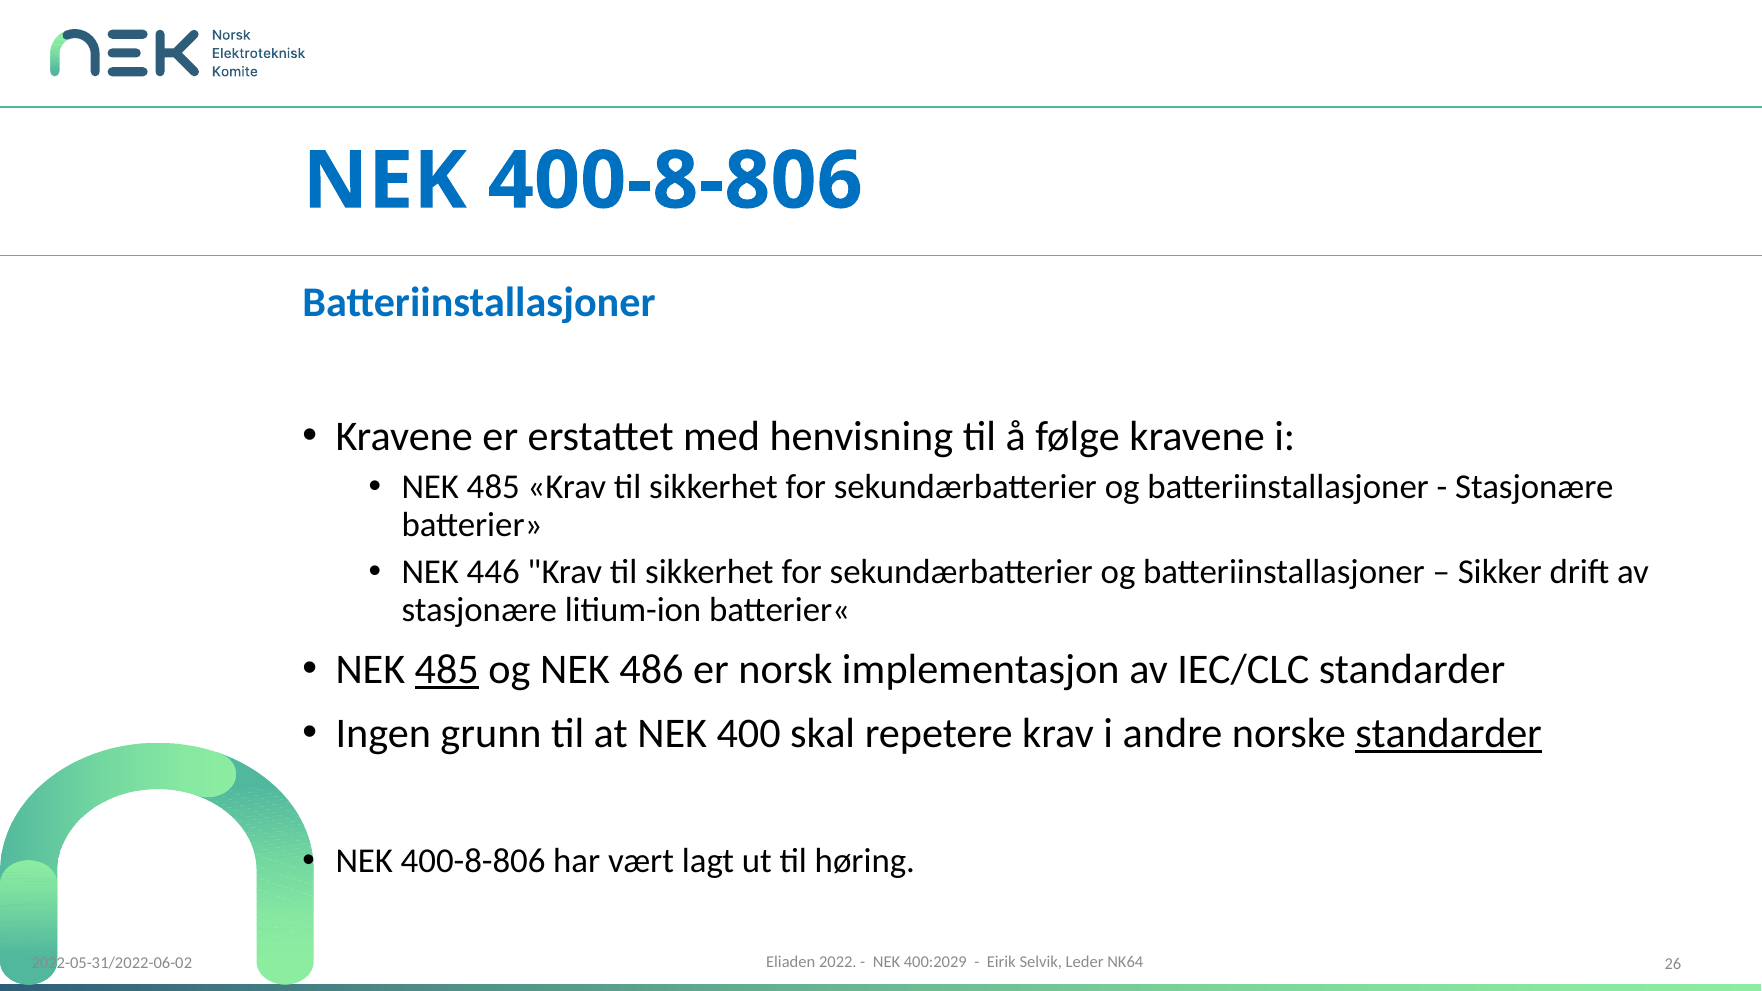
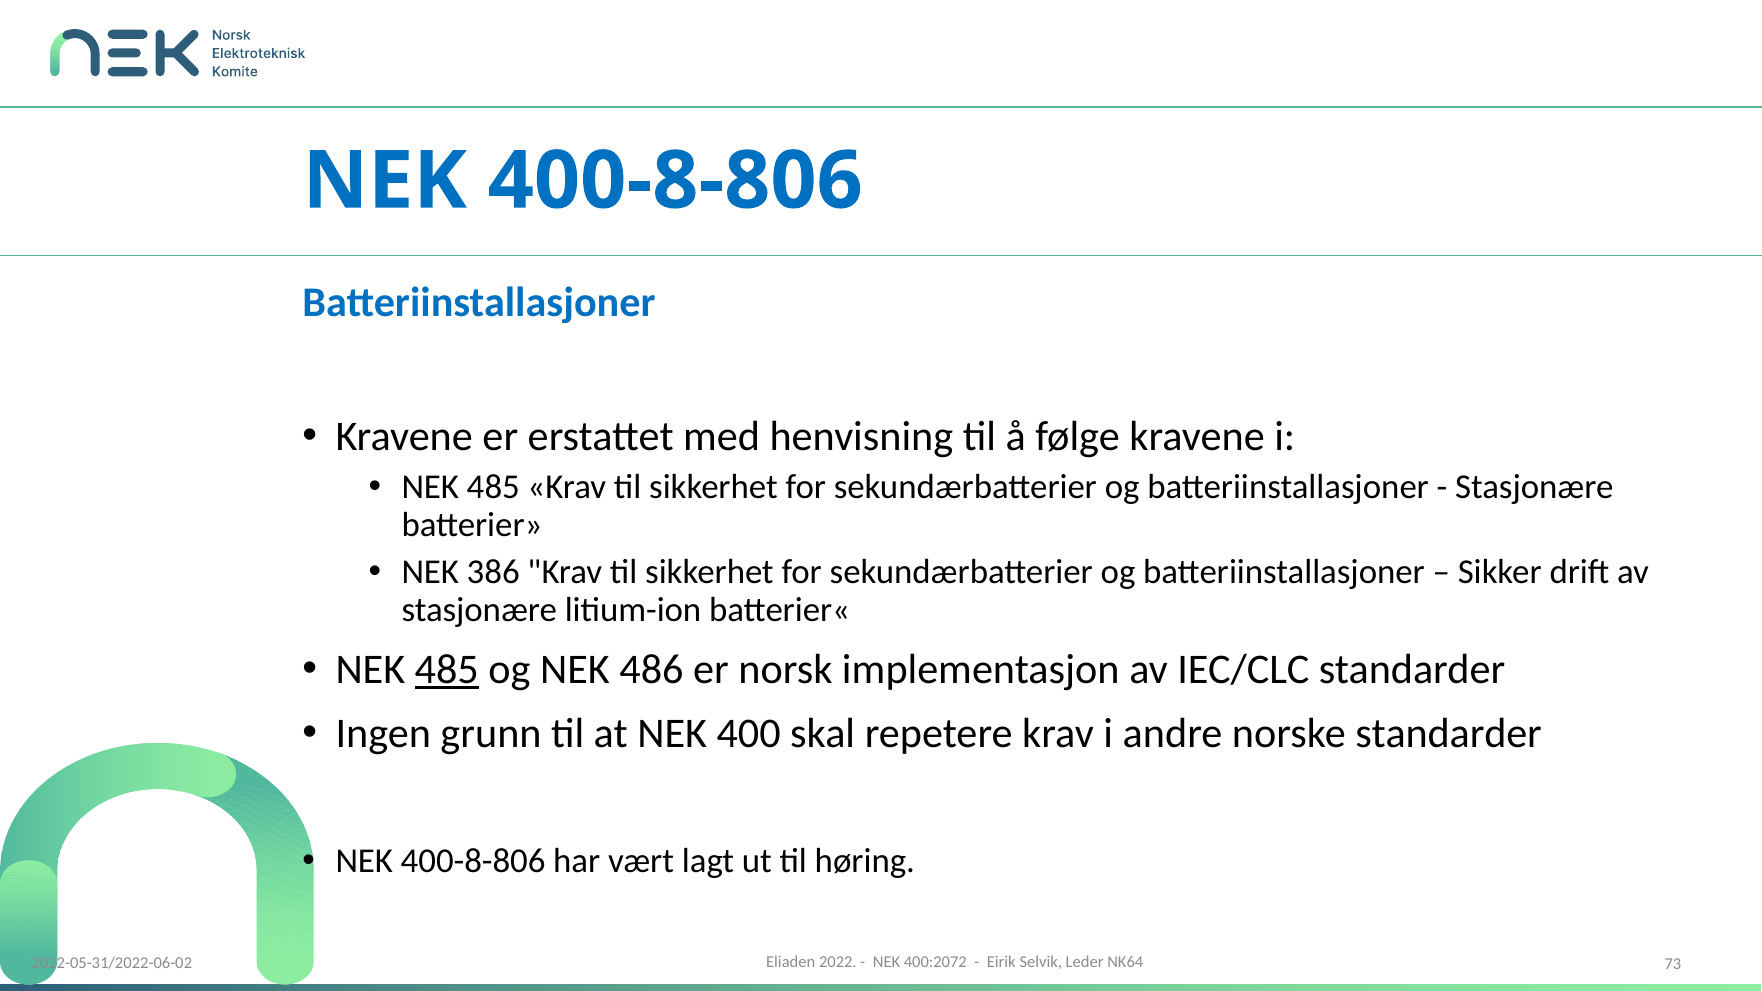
446: 446 -> 386 (493, 572)
standarder underline: present -> none (1449, 734)
400:2029: 400:2029 -> 400:2072 (935, 962)
26: 26 -> 73 (1673, 964)
